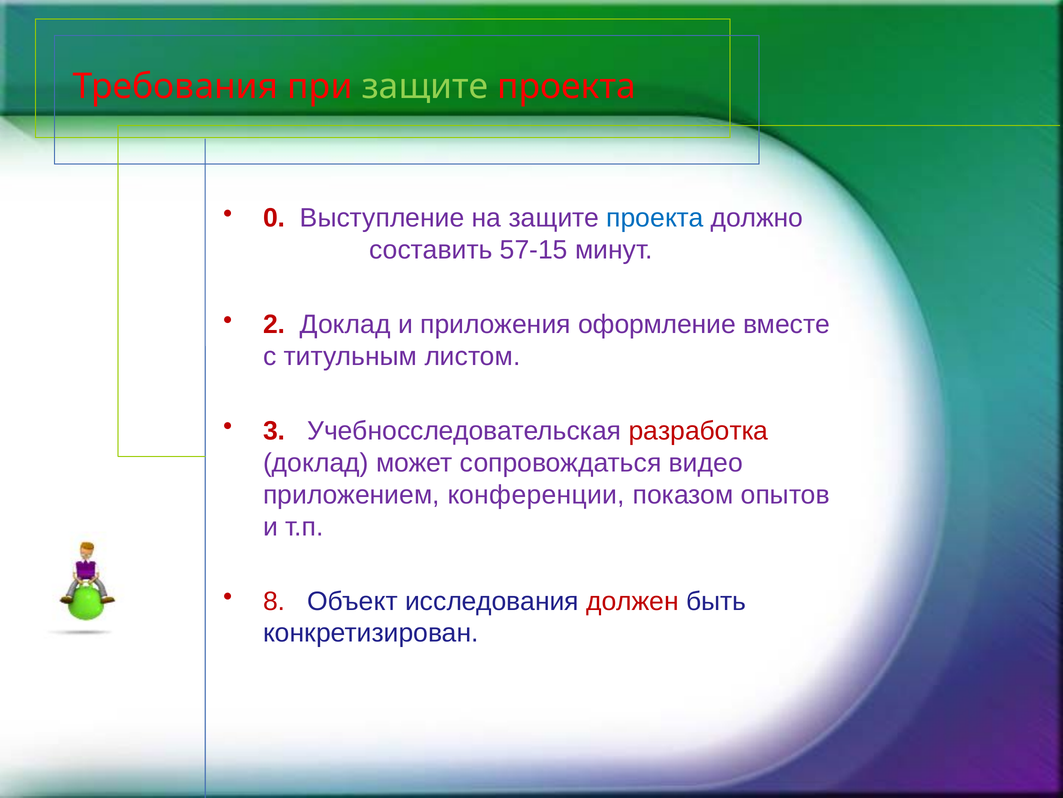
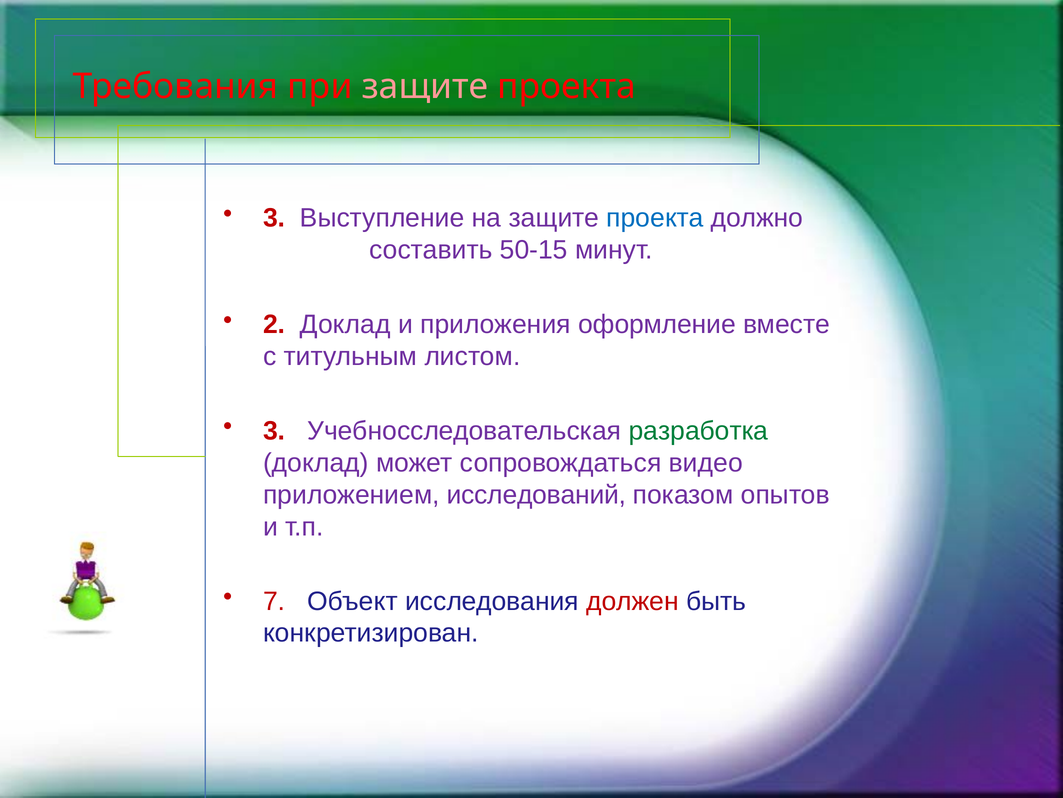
защите colour: light green -> pink (425, 87)
0: 0 -> 3 (274, 218)
57-15: 57-15 -> 50-15 (534, 250)
разработка colour: red -> green (698, 431)
конференции: конференции -> исследований (536, 494)
8: 8 -> 7 (274, 601)
